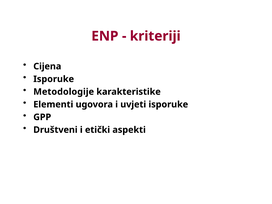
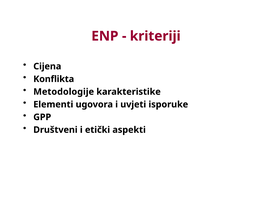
Isporuke: Isporuke -> Konflikta (54, 79)
